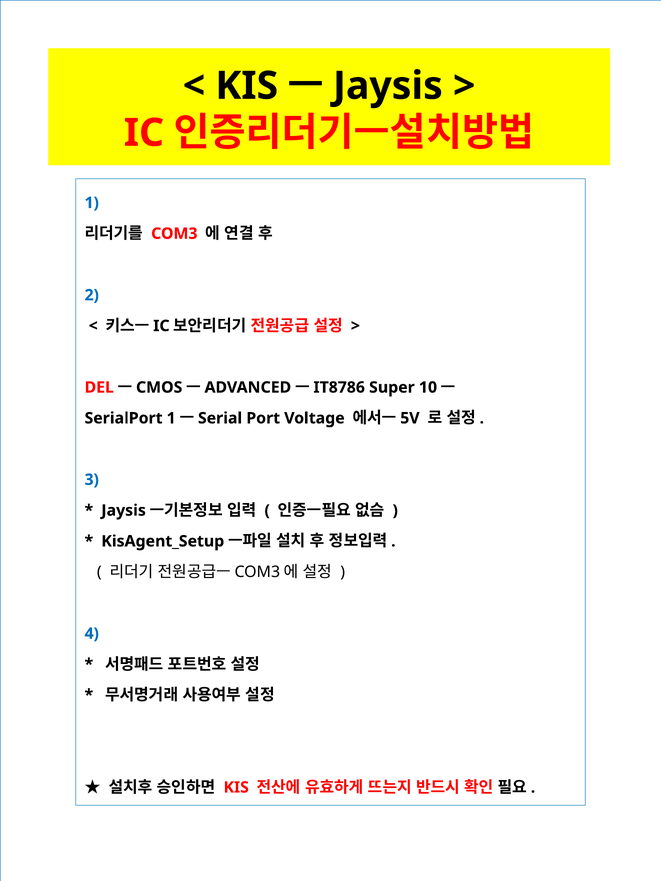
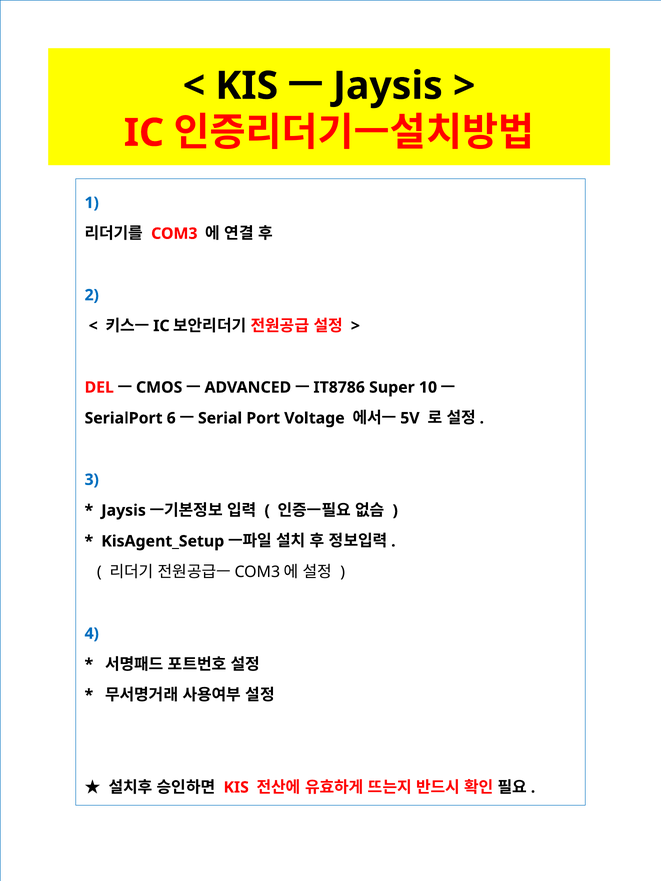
SerialPort 1: 1 -> 6 (171, 418)
